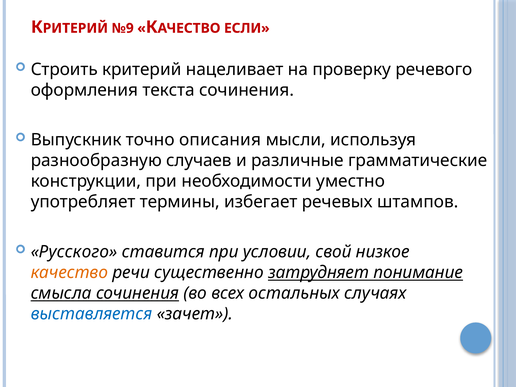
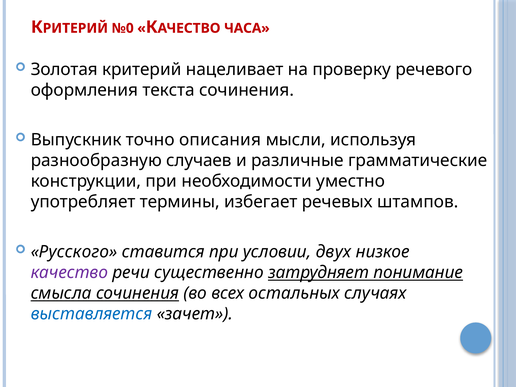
№9: №9 -> №0 (123, 28)
ЕСЛИ: ЕСЛИ -> ЧАСА (247, 28)
Строить: Строить -> Золотая (64, 69)
свой: свой -> двух (334, 252)
качество colour: orange -> purple (69, 272)
